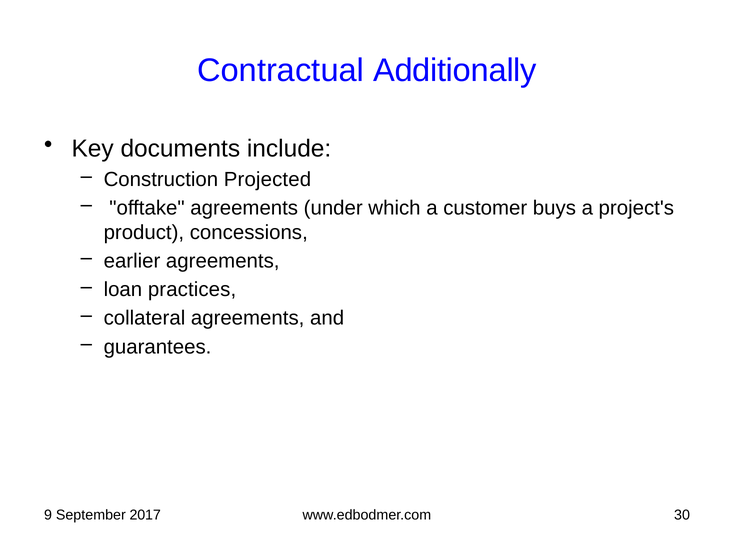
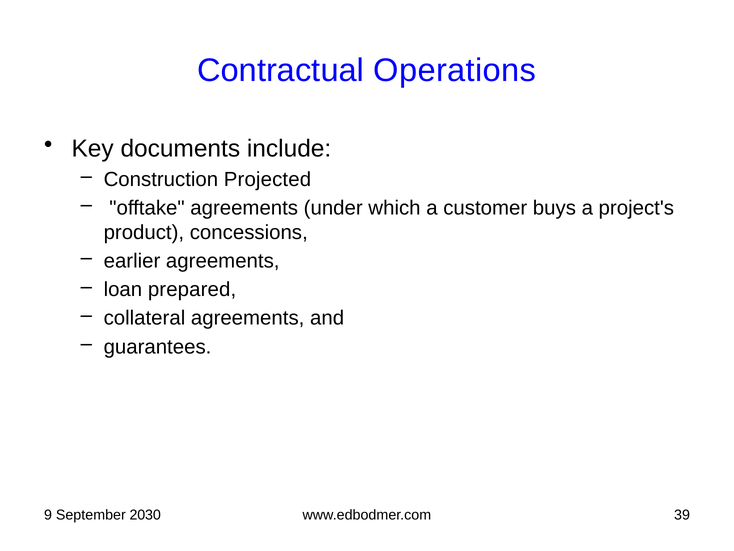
Additionally: Additionally -> Operations (455, 70)
practices: practices -> prepared (192, 289)
2017: 2017 -> 2030 (145, 515)
30: 30 -> 39 (682, 515)
